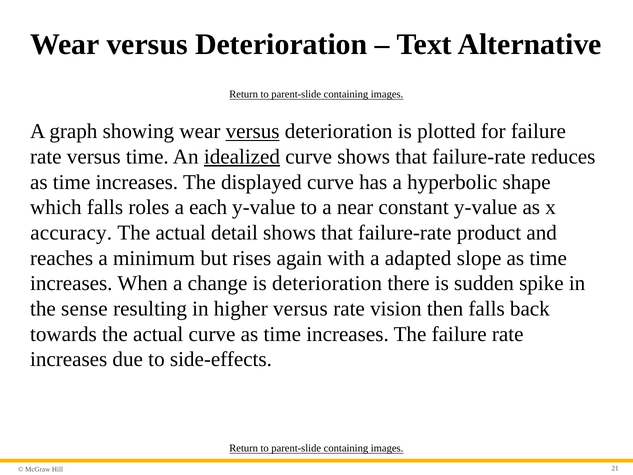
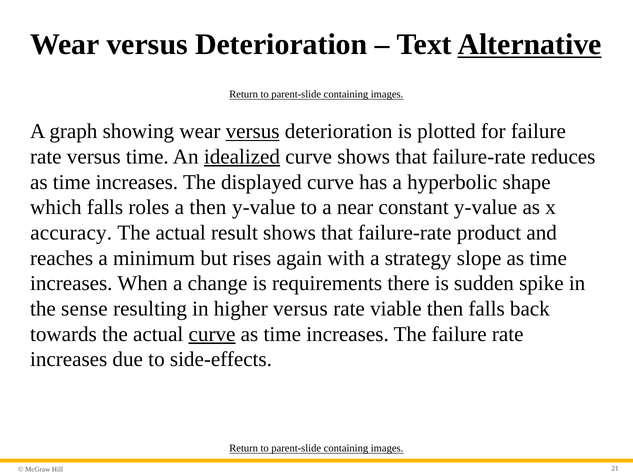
Alternative underline: none -> present (530, 44)
a each: each -> then (208, 207)
detail: detail -> result (234, 233)
adapted: adapted -> strategy (418, 258)
is deterioration: deterioration -> requirements (327, 283)
vision: vision -> viable (396, 309)
curve underline: none -> present (212, 334)
